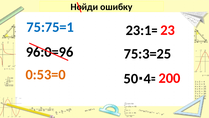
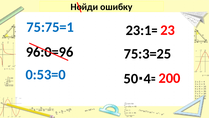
0:53=0 colour: orange -> blue (46, 74)
